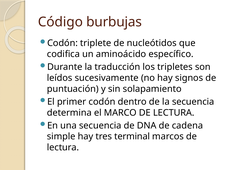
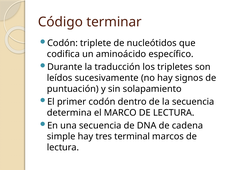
burbujas: burbujas -> terminar (114, 22)
